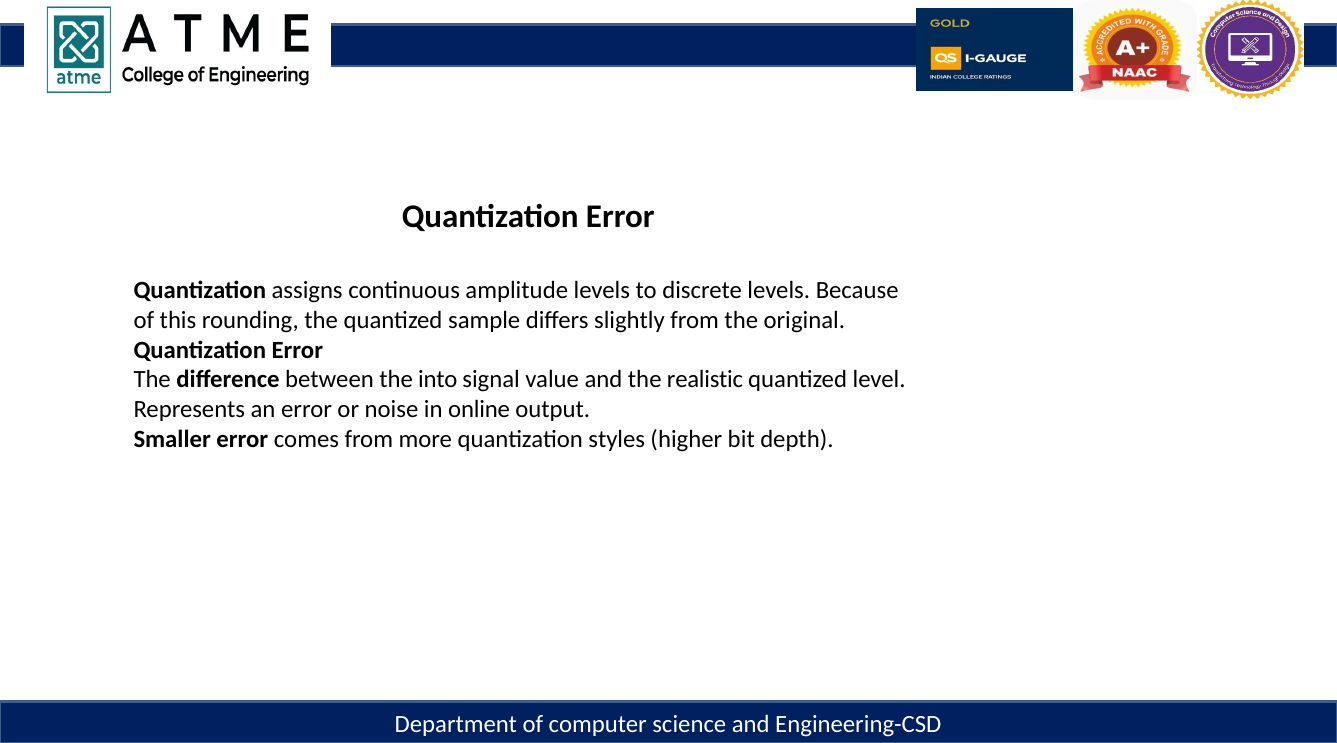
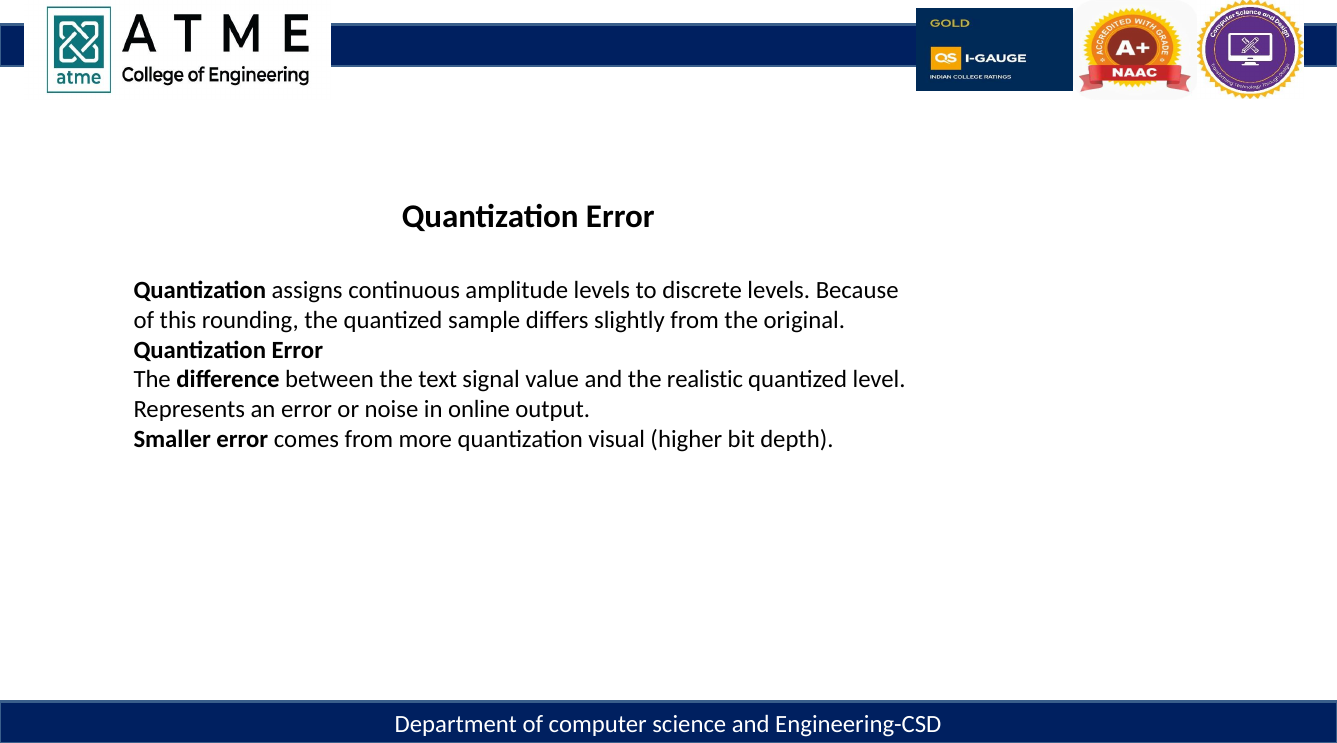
into: into -> text (438, 380)
styles: styles -> visual (617, 439)
